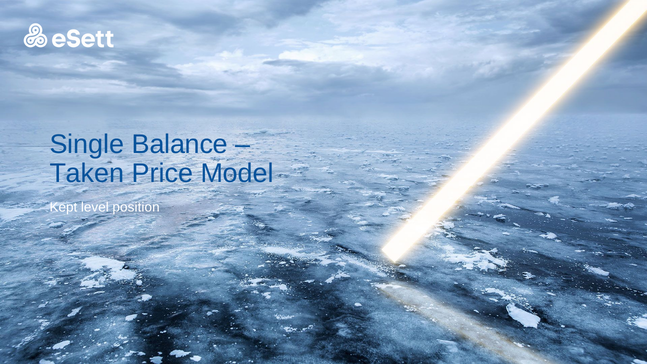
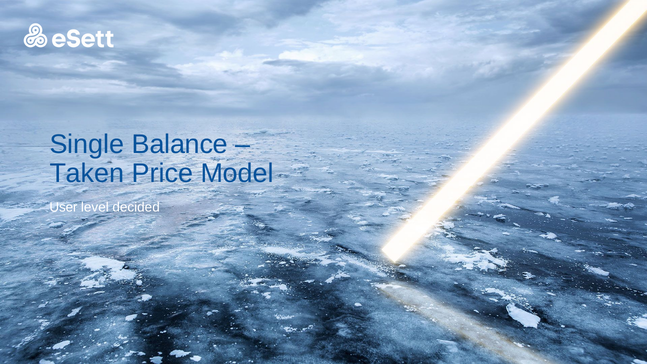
Kept: Kept -> User (63, 207)
position: position -> decided (136, 207)
